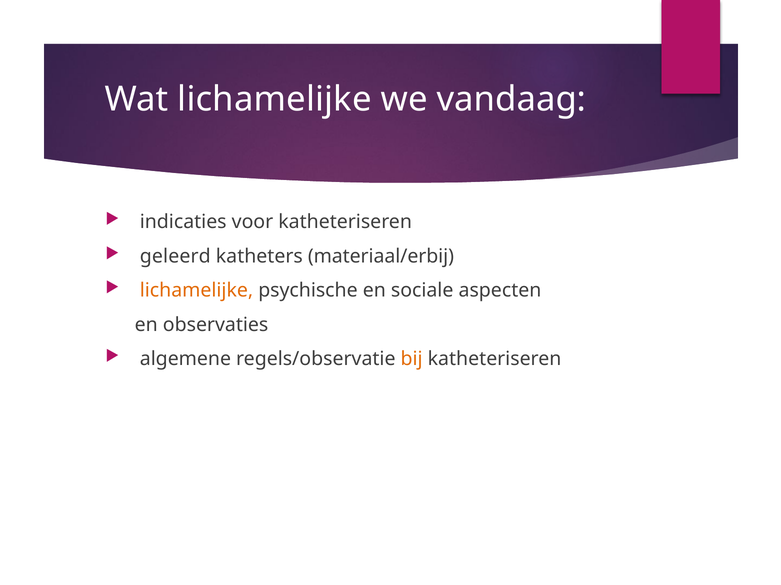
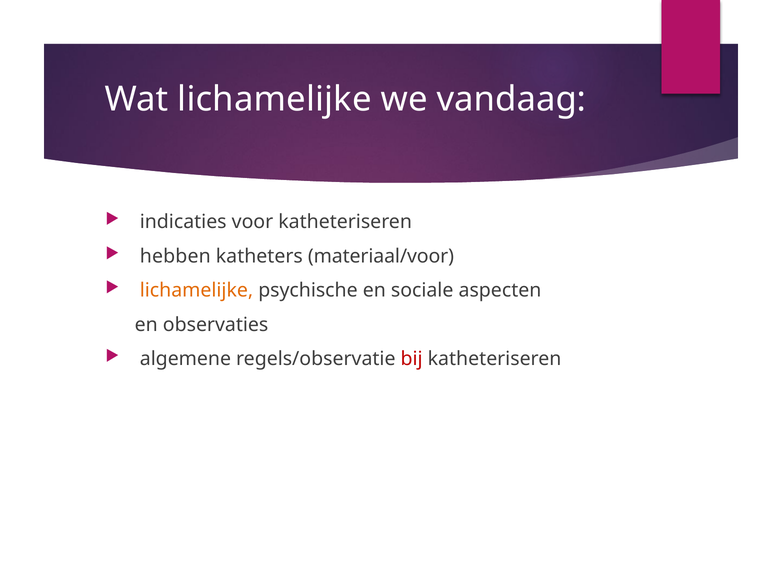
geleerd: geleerd -> hebben (175, 257)
materiaal/erbij: materiaal/erbij -> materiaal/voor (381, 257)
bij colour: orange -> red (412, 359)
